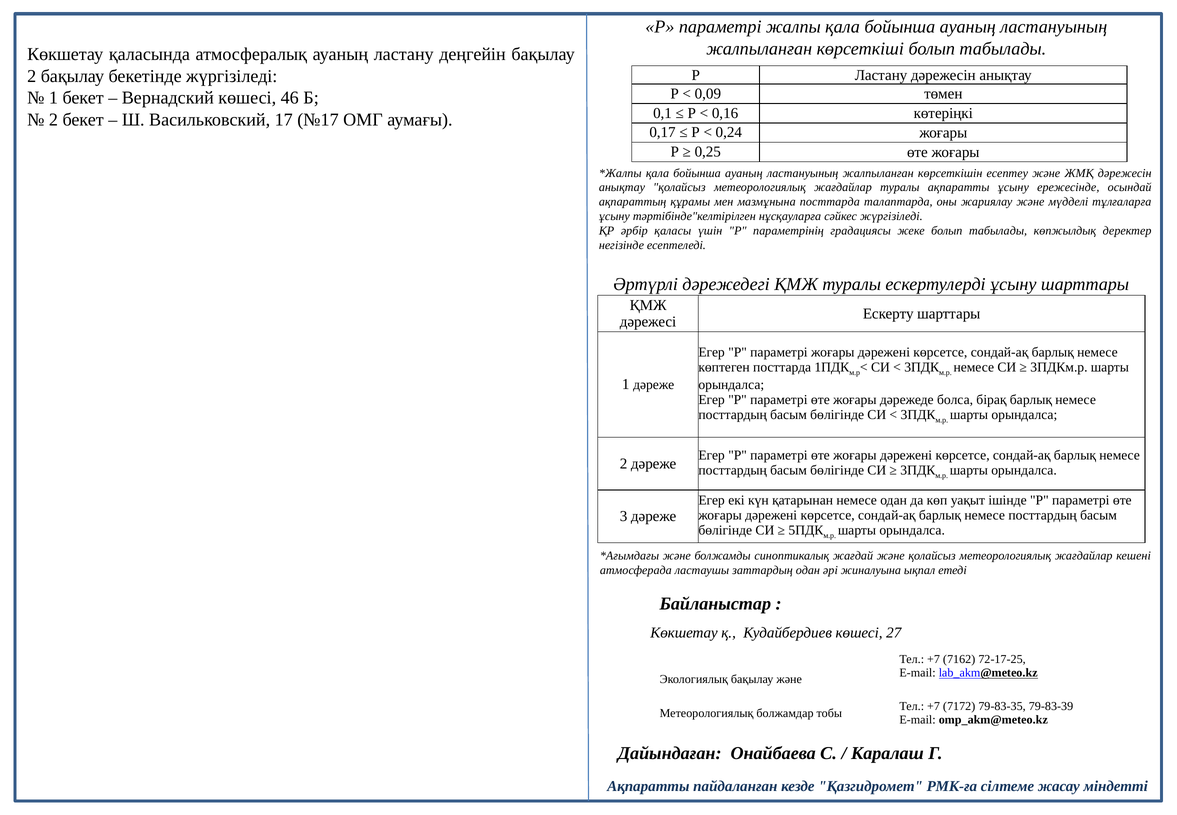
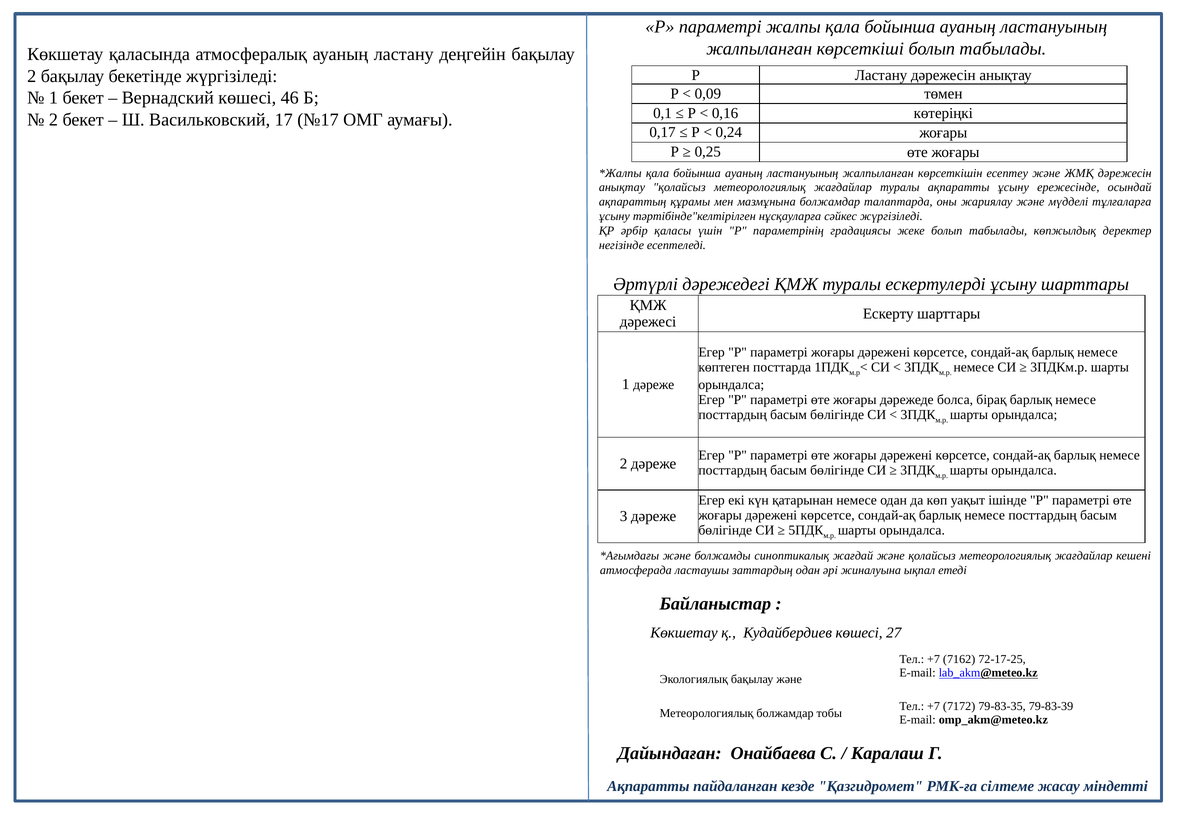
мазмұнына посттарда: посттарда -> болжамдар (830, 202)
